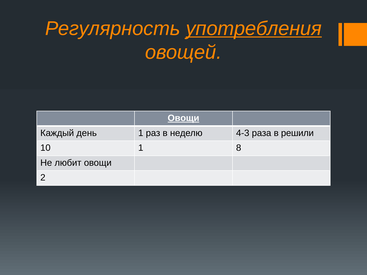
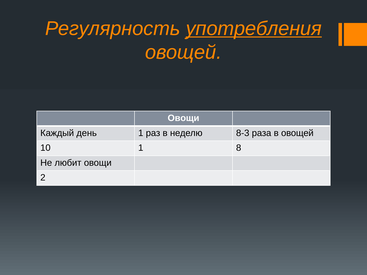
Овощи underline: present -> none (183, 118)
4-3: 4-3 -> 8-3 (243, 133)
в решили: решили -> овощей (297, 133)
